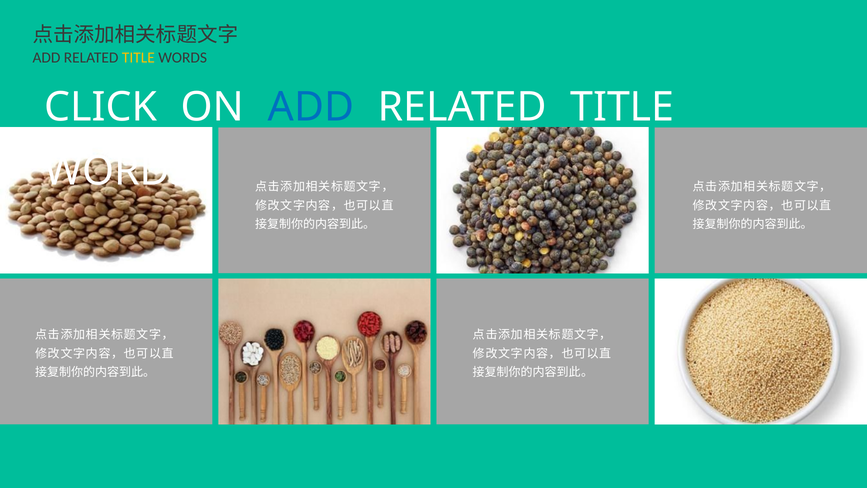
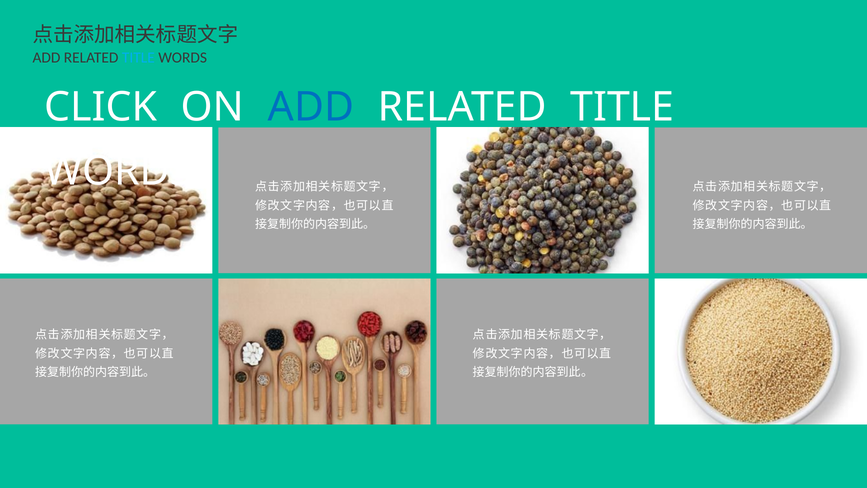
TITLE colour: yellow -> light blue (138, 58)
